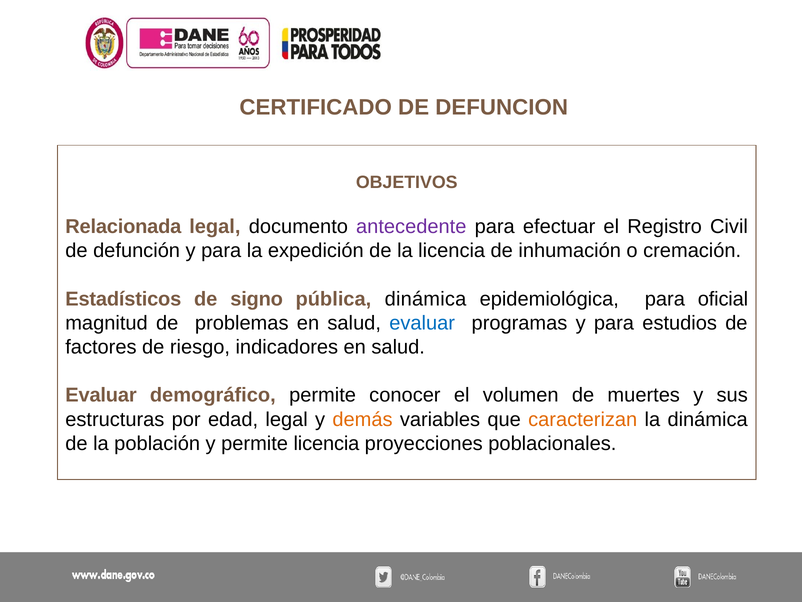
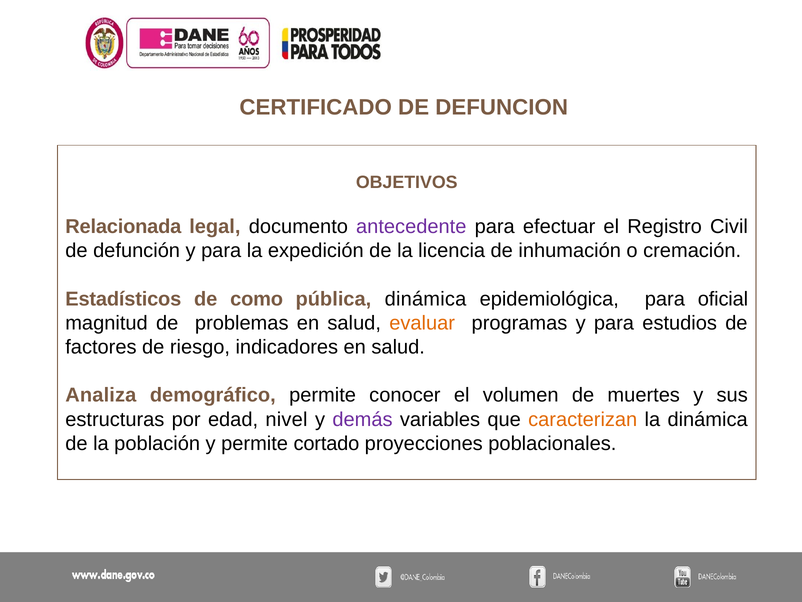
signo: signo -> como (257, 299)
evaluar colour: blue -> orange (422, 323)
Evaluar: Evaluar -> Analiza (101, 395)
edad legal: legal -> nivel (286, 419)
demás colour: orange -> purple (362, 419)
permite licencia: licencia -> cortado (326, 443)
